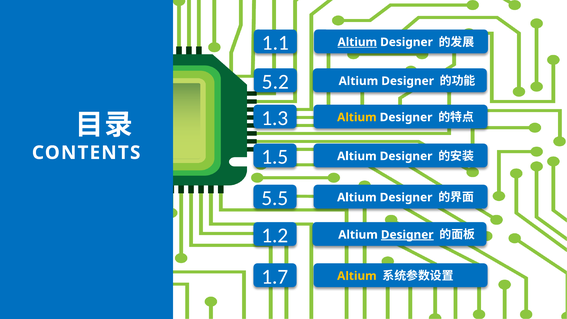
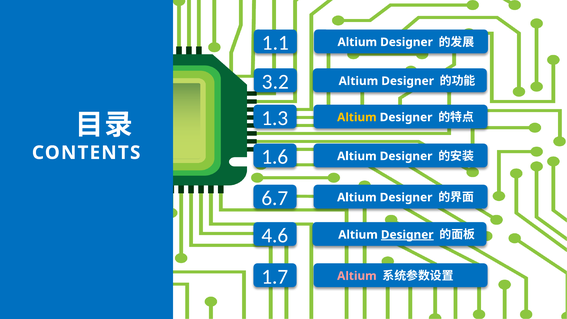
Altium underline: present -> none (357, 42)
5.2: 5.2 -> 3.2 (275, 82)
1.5: 1.5 -> 1.6 (275, 157)
5.5: 5.5 -> 6.7 (275, 198)
1.2: 1.2 -> 4.6 (275, 235)
Altium colour: yellow -> pink (357, 276)
